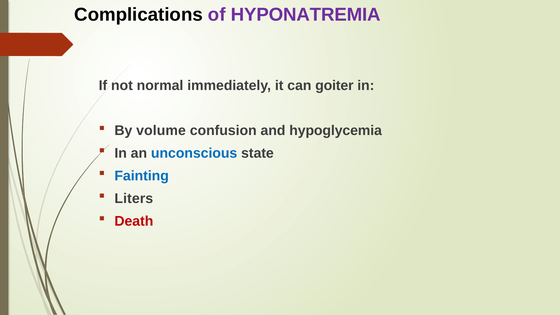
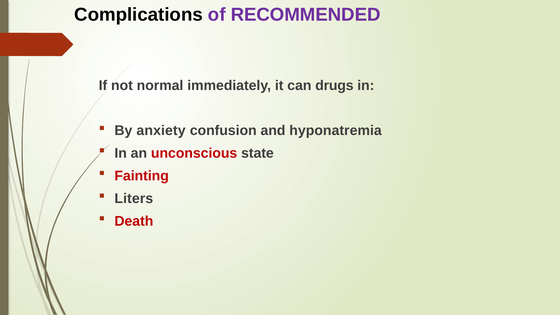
HYPONATREMIA: HYPONATREMIA -> RECOMMENDED (306, 15)
goiter: goiter -> drugs (334, 85)
volume: volume -> anxiety (161, 131)
hypoglycemia: hypoglycemia -> hyponatremia (336, 131)
unconscious colour: blue -> red (194, 153)
Fainting colour: blue -> red (142, 176)
